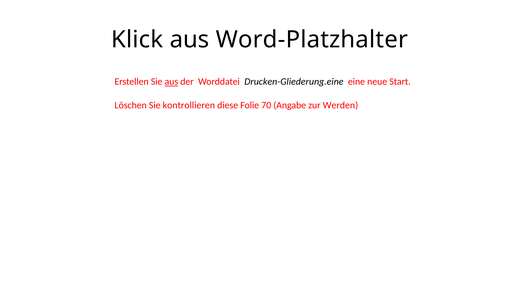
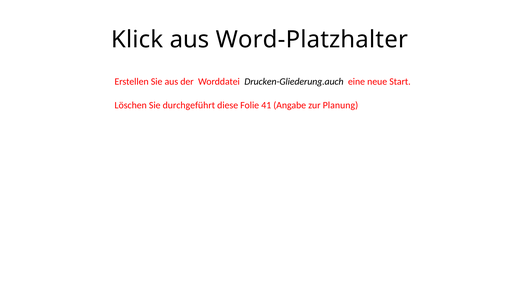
aus underline: present -> none (171, 82)
Drucken-Gliederung.eine: Drucken-Gliederung.eine -> Drucken-Gliederung.auch (294, 82)
kontrollieren: kontrollieren -> durchgeführt (189, 105)
70: 70 -> 41 (266, 105)
Werden: Werden -> Planung (340, 105)
